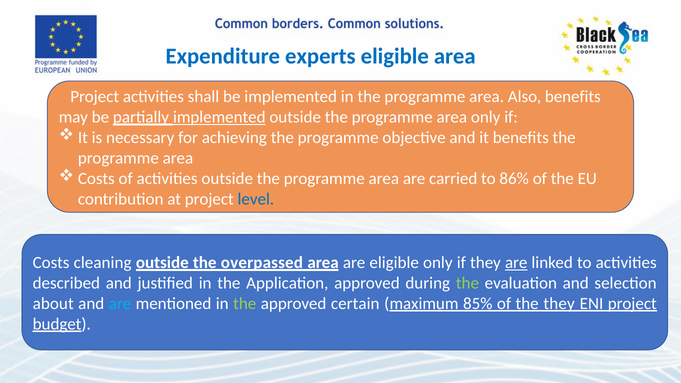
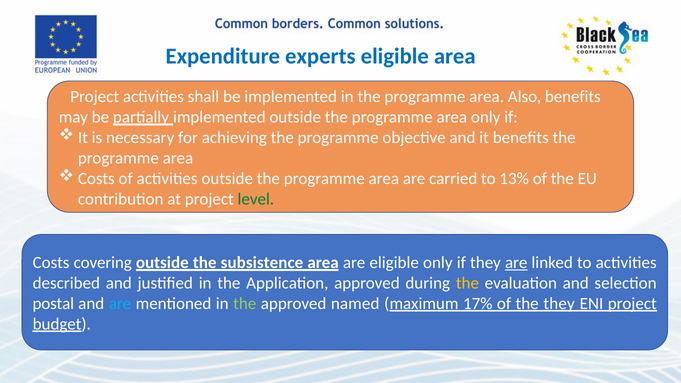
implemented underline: present -> none (219, 117)
86%: 86% -> 13% (514, 179)
level colour: blue -> green (256, 199)
cleaning: cleaning -> covering (103, 263)
overpassed: overpassed -> subsistence (262, 263)
the colour: light green -> yellow (467, 283)
about: about -> postal (53, 304)
certain: certain -> named (355, 304)
85%: 85% -> 17% (478, 304)
